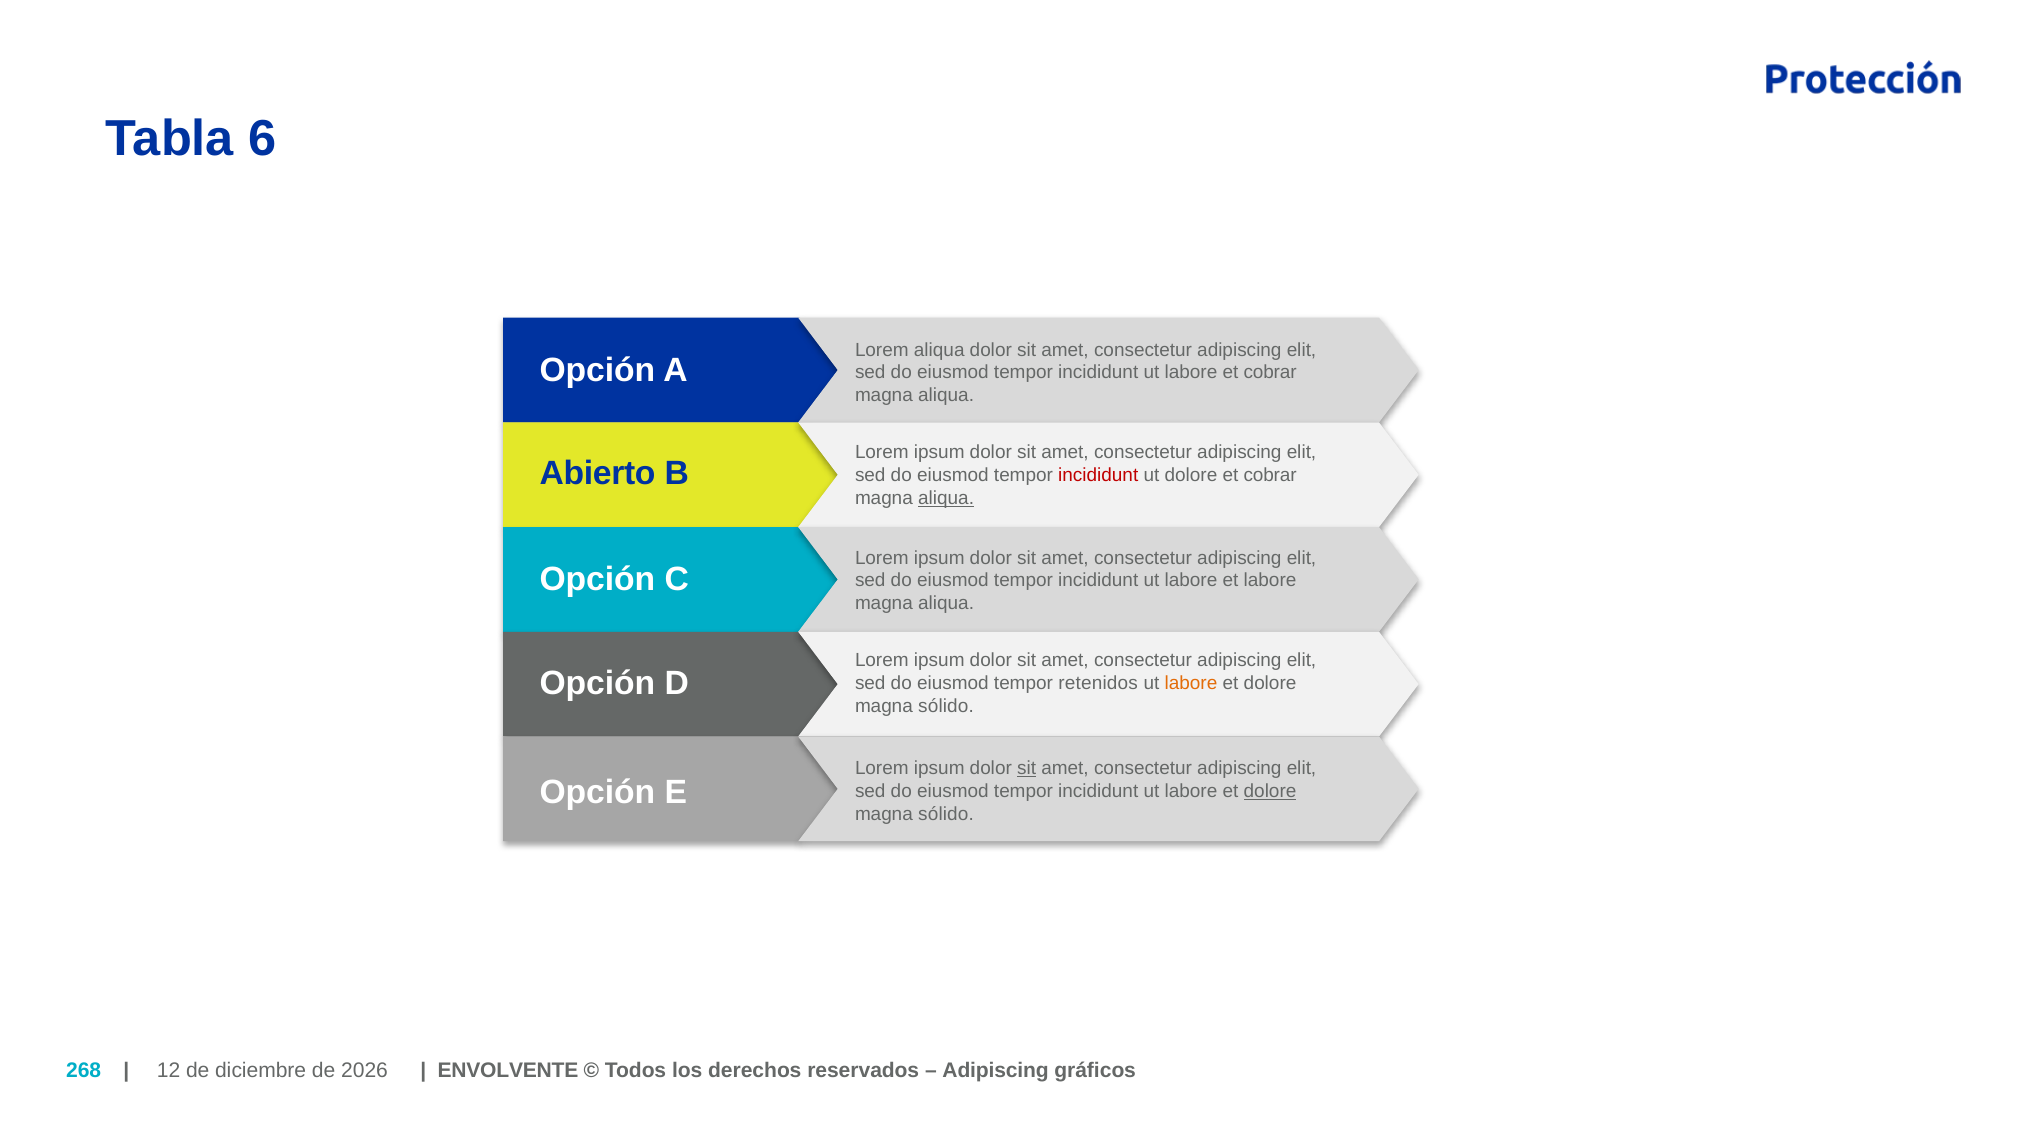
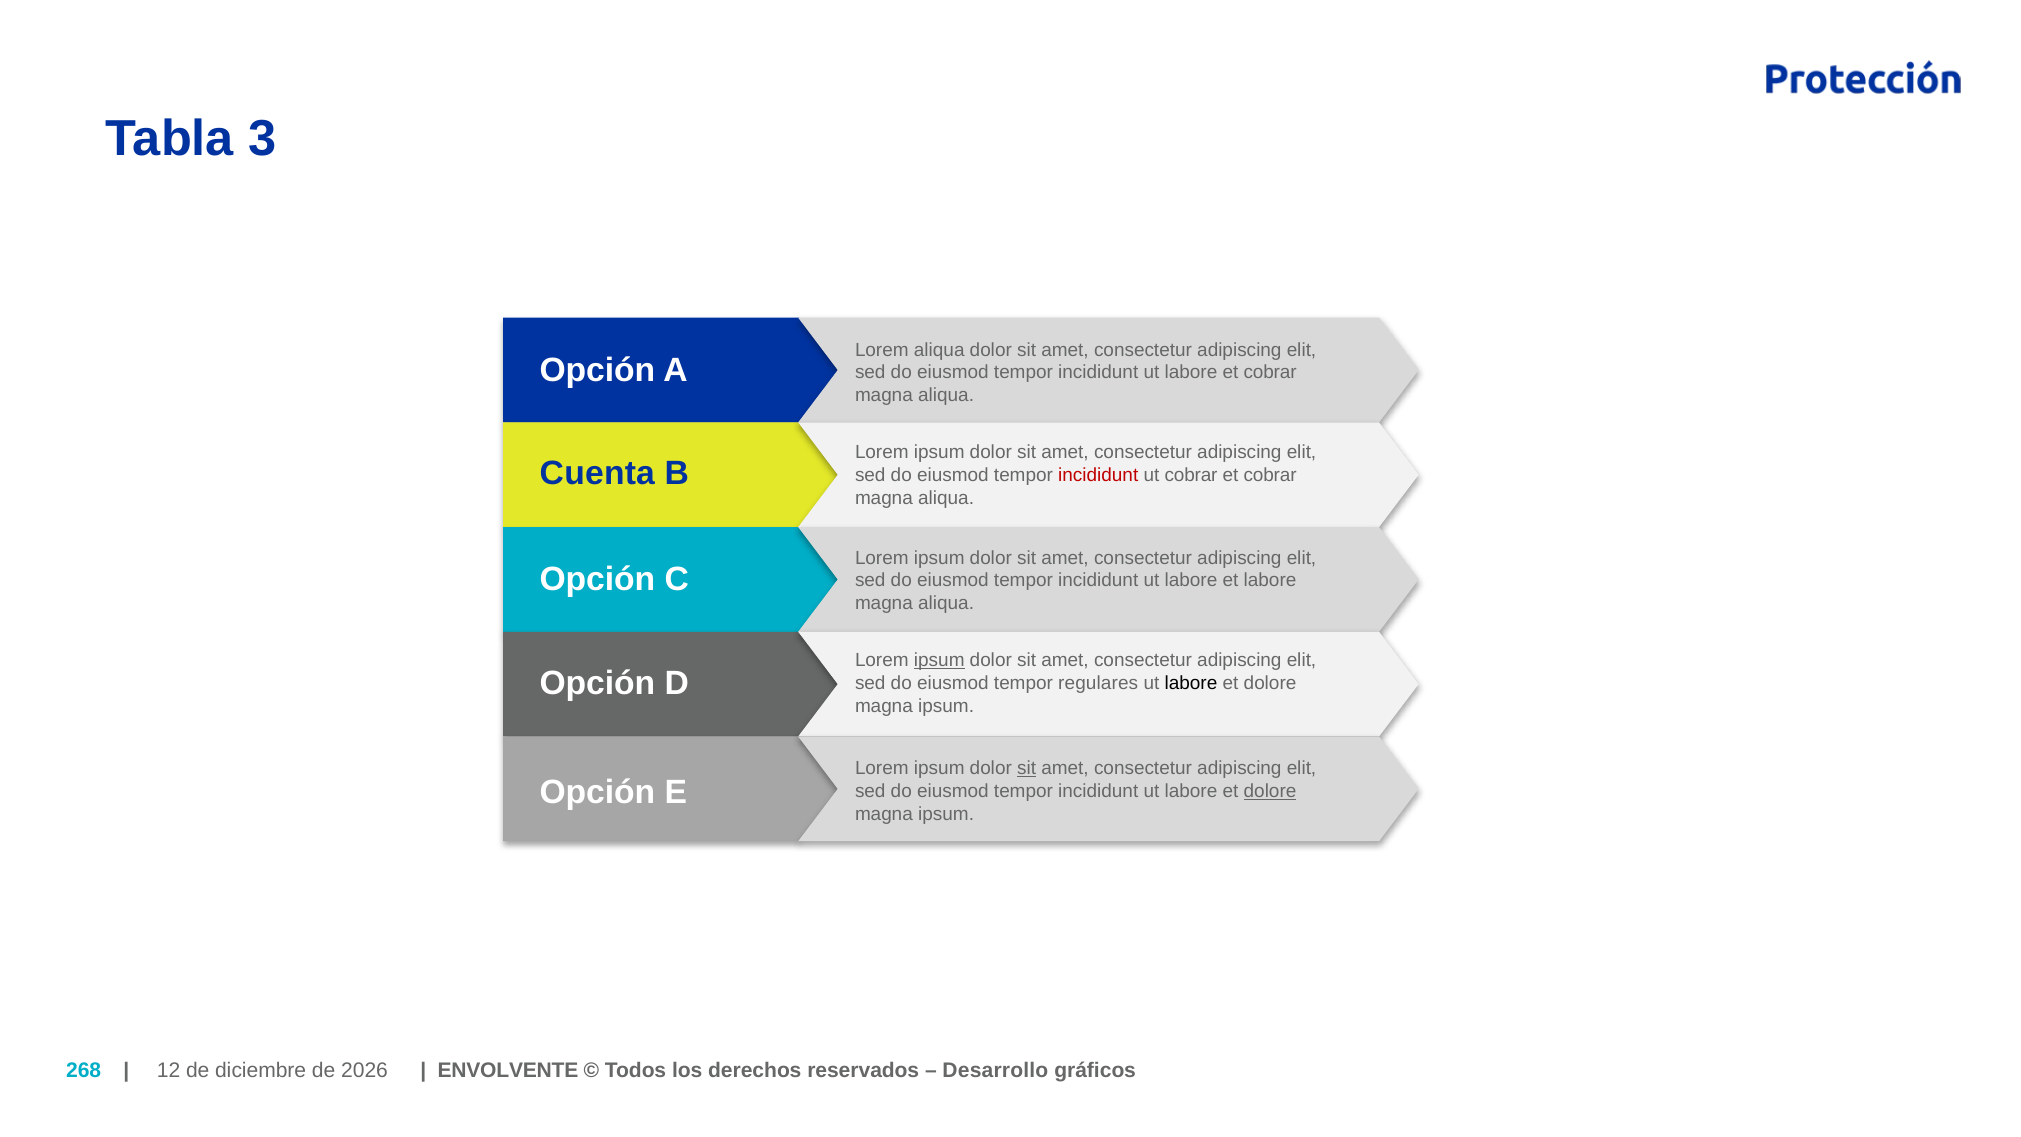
6: 6 -> 3 (262, 138)
Abierto: Abierto -> Cuenta (597, 473)
ut dolore: dolore -> cobrar (1191, 475)
aliqua underline: present -> none (946, 498)
ipsum underline: none -> present (939, 661)
retenidos: retenidos -> regulares (1098, 684)
labore colour: orange -> black (1191, 684)
sólido: sólido -> ipsum (946, 706)
sólido: sólido -> ipsum (946, 814)
Adipiscing: Adipiscing -> Desarrollo (995, 1070)
